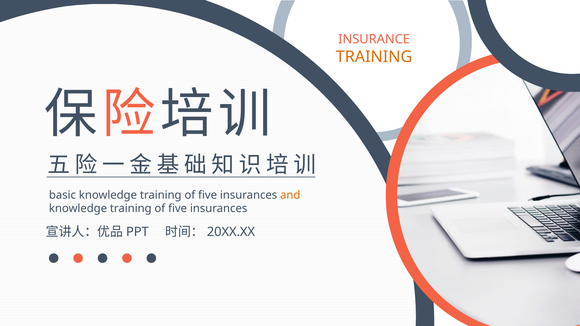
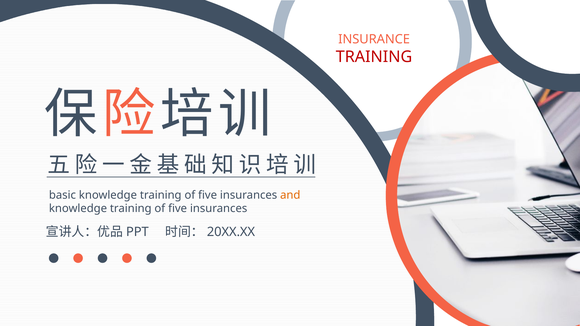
TRAINING colour: orange -> red (374, 57)
